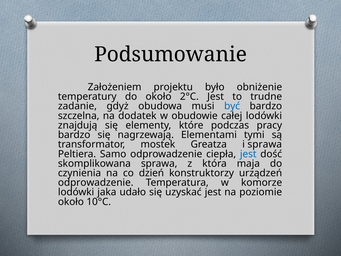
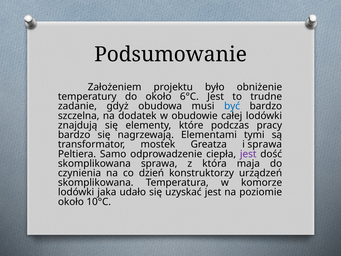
2°C: 2°C -> 6°C (189, 97)
jest colour: blue -> purple (248, 154)
odprowadzenie: odprowadzenie -> skomplikowana (96, 182)
